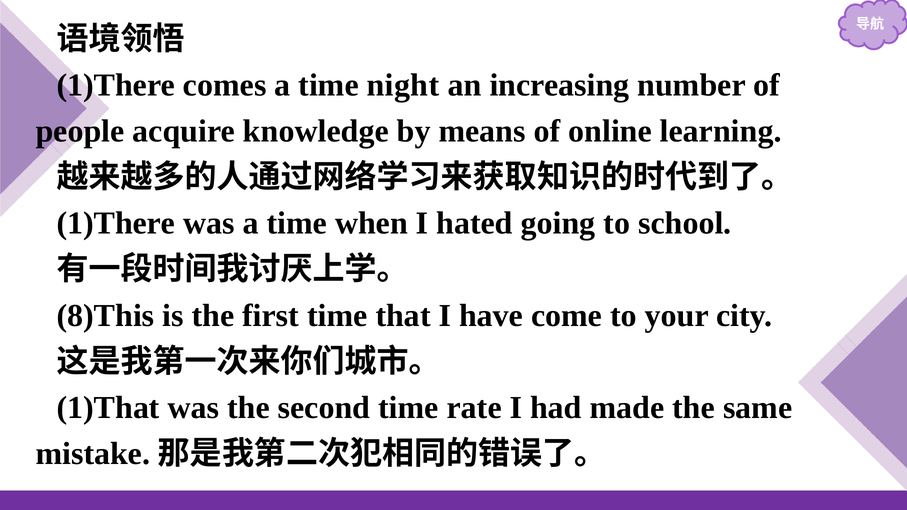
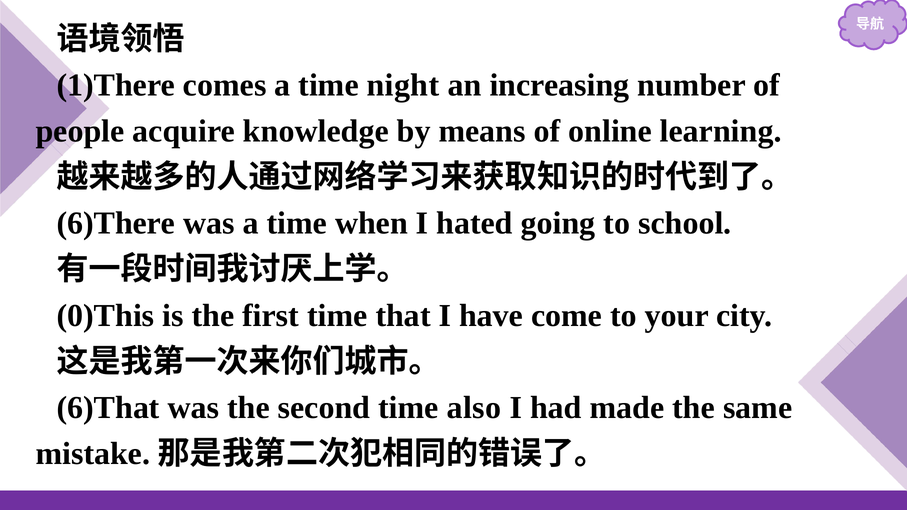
1)There: 1)There -> 6)There (116, 223)
8)This: 8)This -> 0)This (106, 316)
1)That: 1)That -> 6)That (108, 408)
rate: rate -> also (474, 408)
